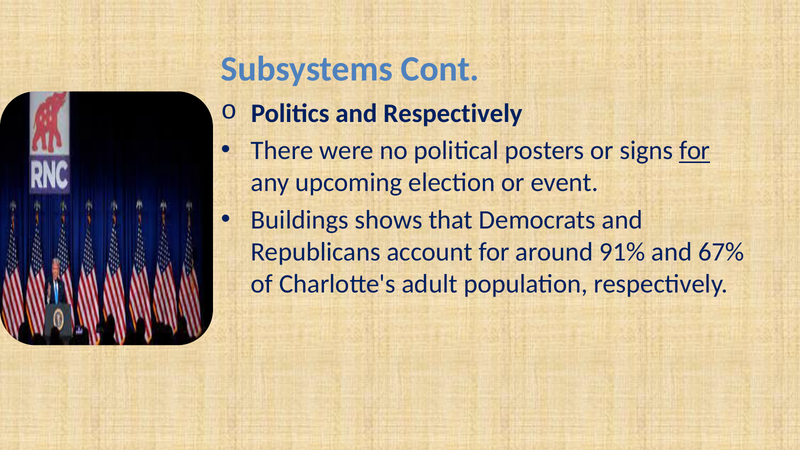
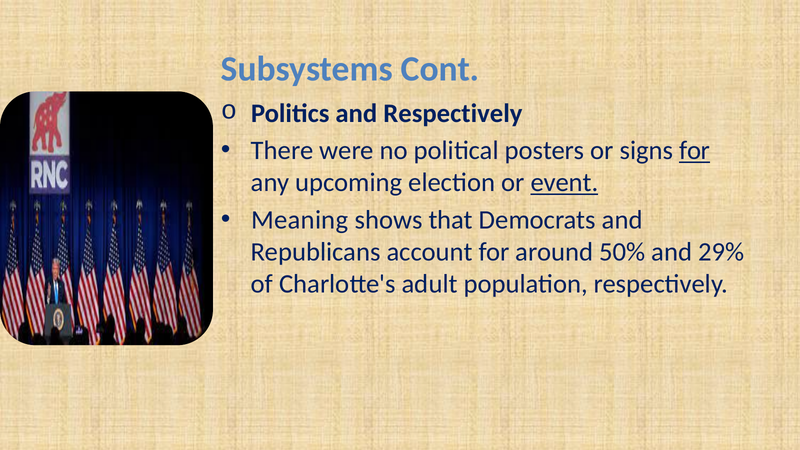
event underline: none -> present (564, 183)
Buildings: Buildings -> Meaning (300, 220)
91%: 91% -> 50% (622, 252)
67%: 67% -> 29% (721, 252)
